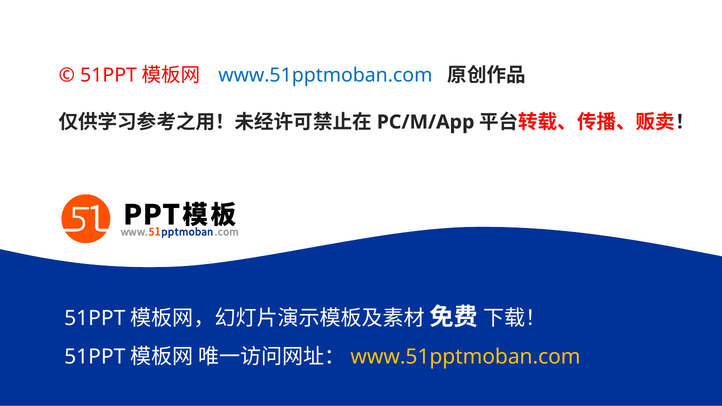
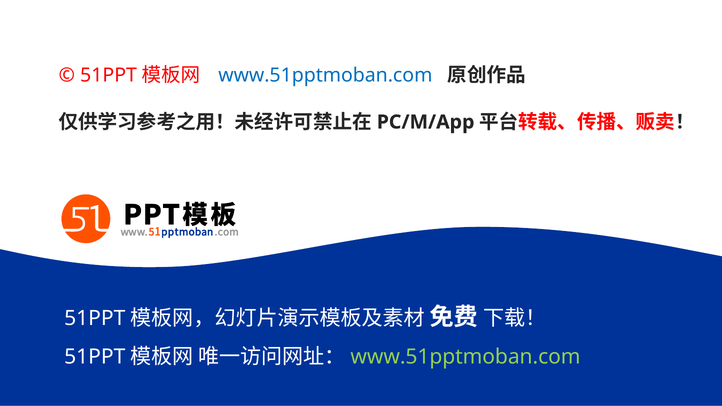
www.51pptmoban.com colour: yellow -> light green (465, 357)
